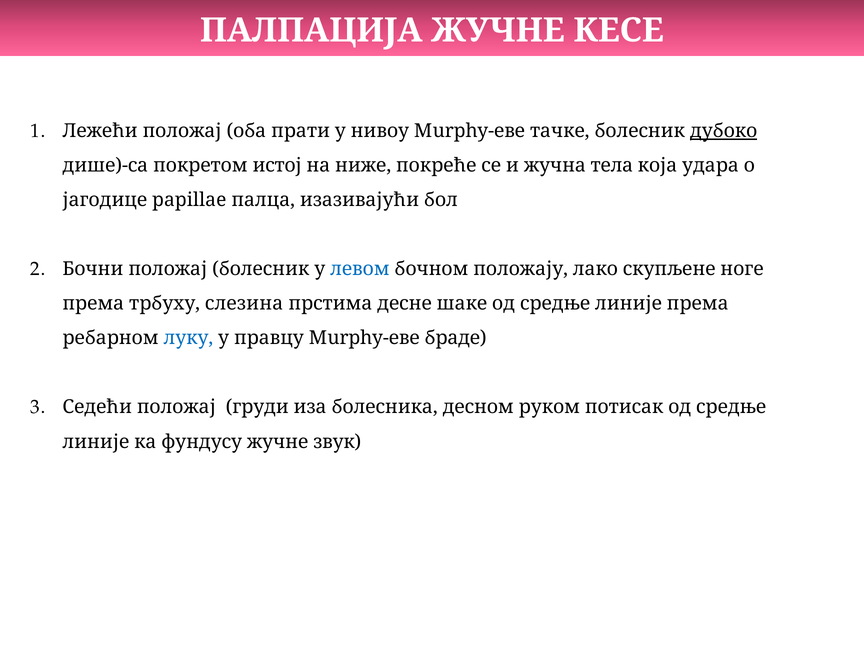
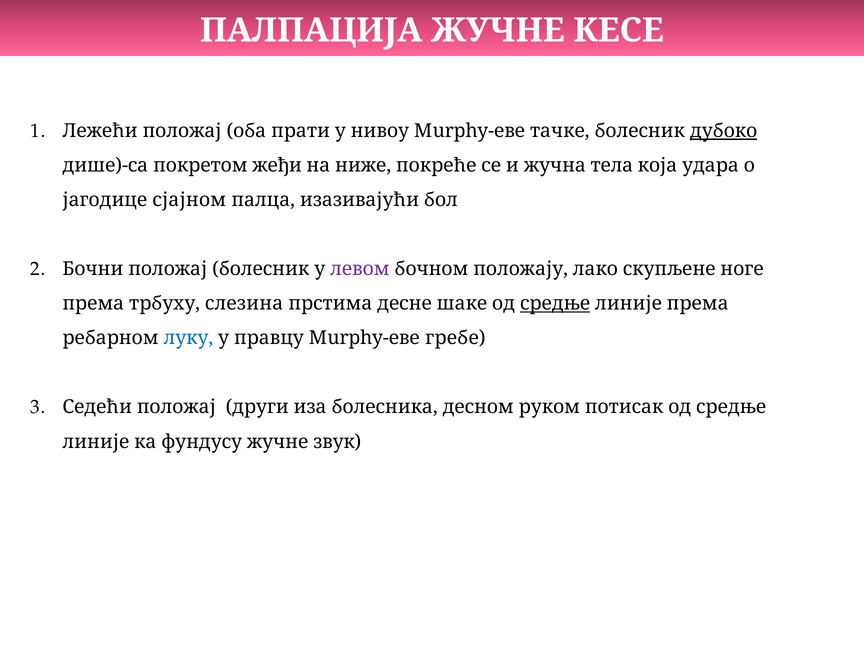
истој: истој -> жеђи (277, 165)
papillae: papillae -> сјајном (189, 200)
левом colour: blue -> purple (360, 269)
средње underline: none -> present (555, 304)
браде: браде -> гребе (455, 338)
груди: груди -> други (257, 407)
